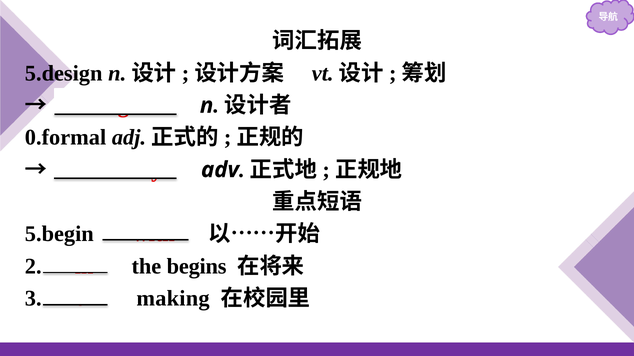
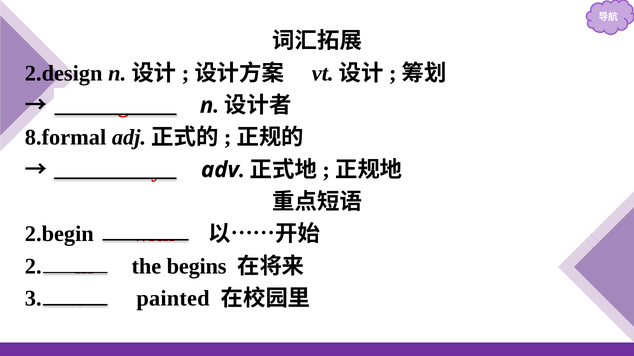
5.design: 5.design -> 2.design (64, 73)
0.formal: 0.formal -> 8.formal (66, 138)
5.begin: 5.begin -> 2.begin (59, 234)
making: making -> painted (173, 299)
